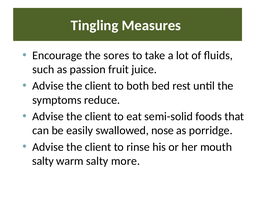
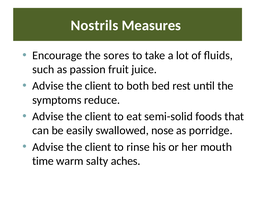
Tingling: Tingling -> Nostrils (95, 25)
salty: salty -> time (43, 161)
more: more -> aches (126, 161)
